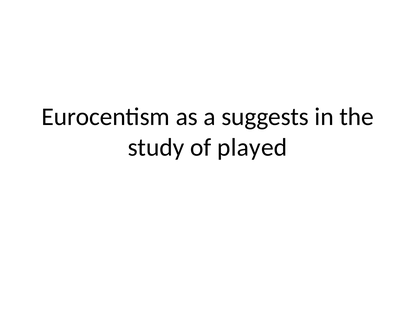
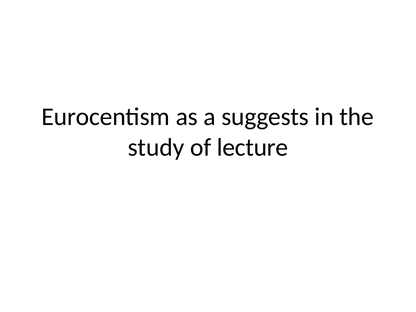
played: played -> lecture (252, 147)
